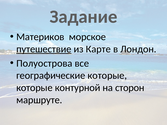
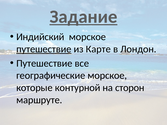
Задание underline: none -> present (83, 17)
Материков: Материков -> Индийский (40, 37)
Полуострова: Полуострова -> Путешествие (44, 63)
географические которые: которые -> морское (107, 76)
